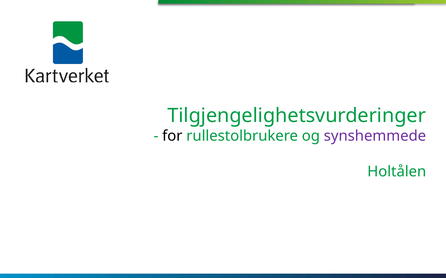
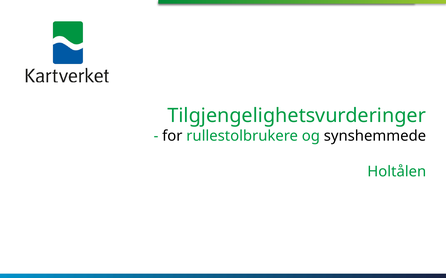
synshemmede colour: purple -> black (375, 136)
